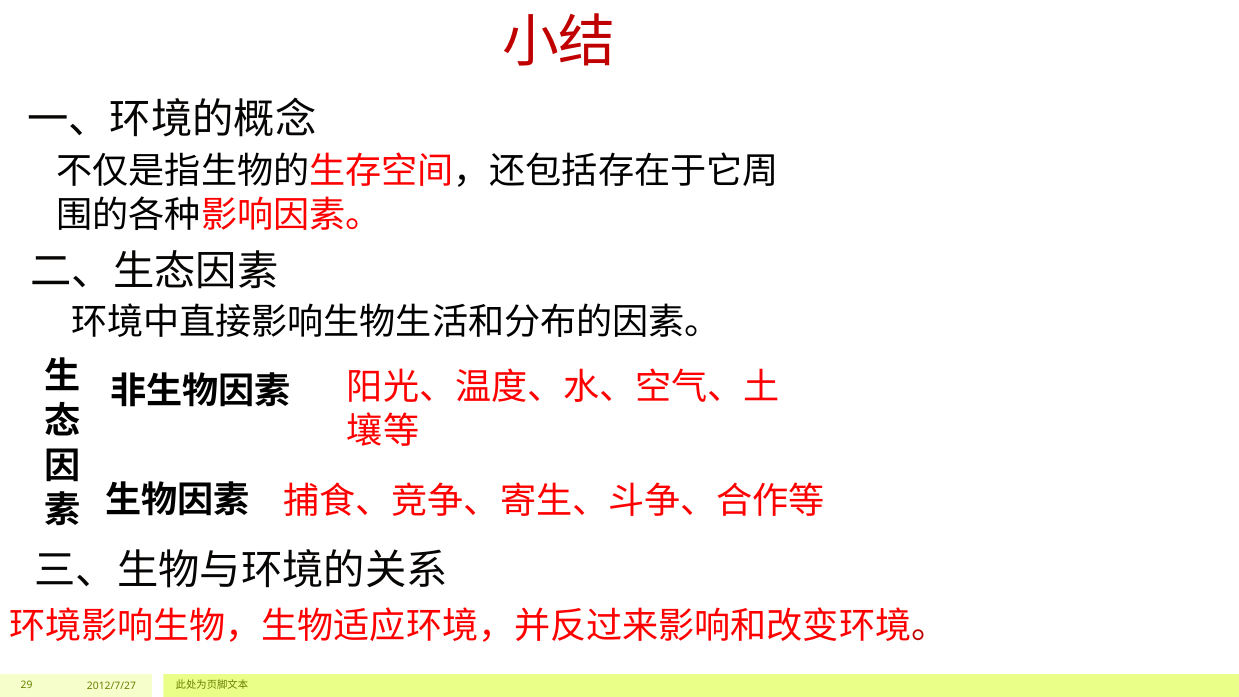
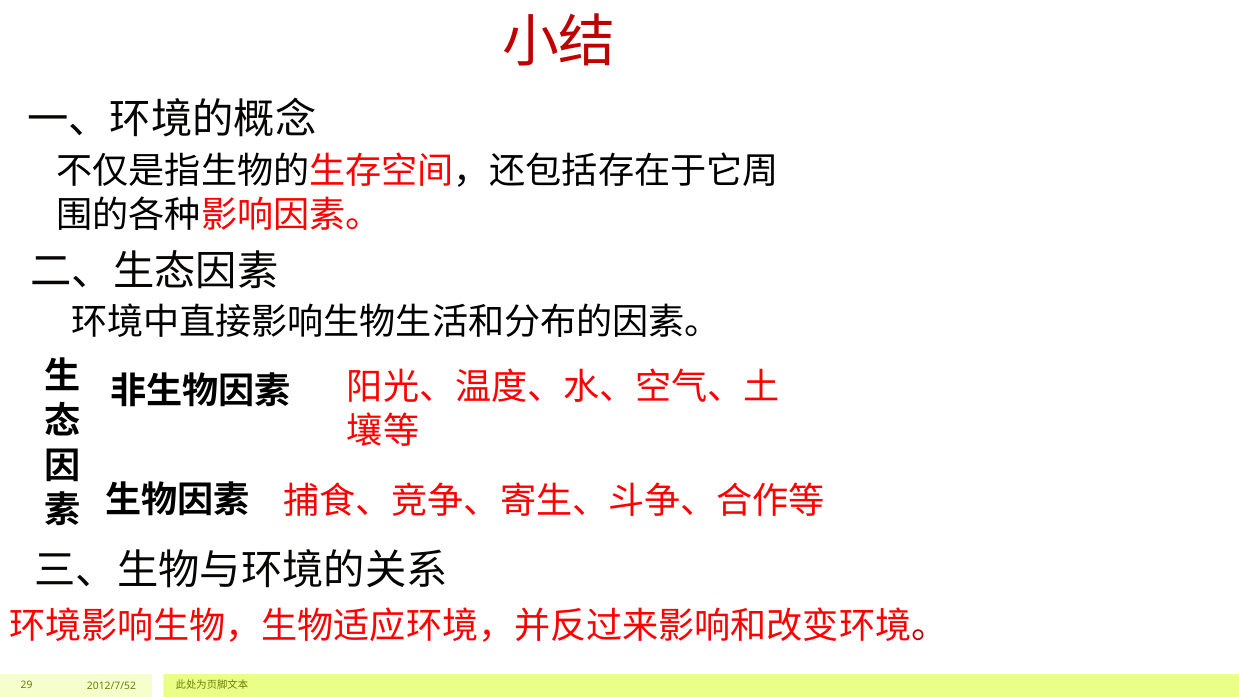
2012/7/27: 2012/7/27 -> 2012/7/52 (112, 686)
